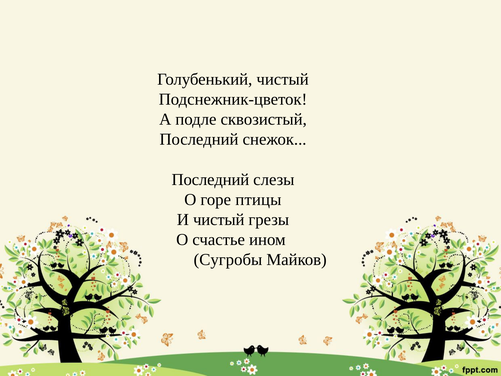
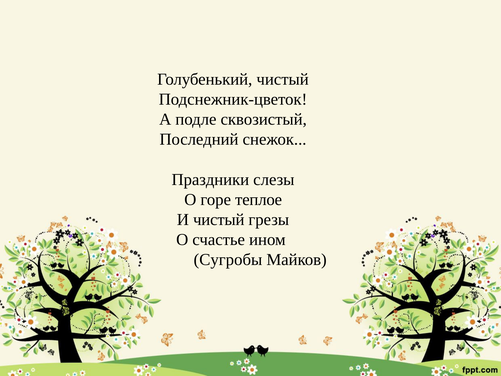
Последний: Последний -> Праздники (210, 179)
птицы: птицы -> теплое (259, 199)
